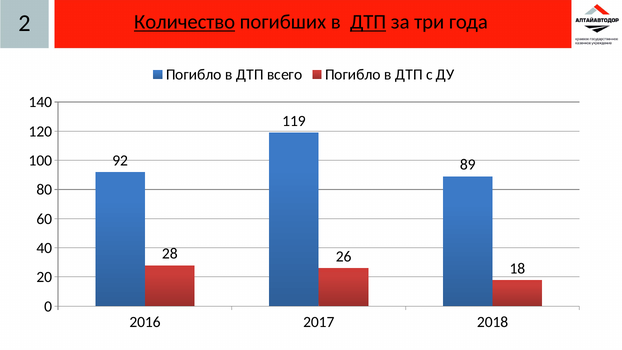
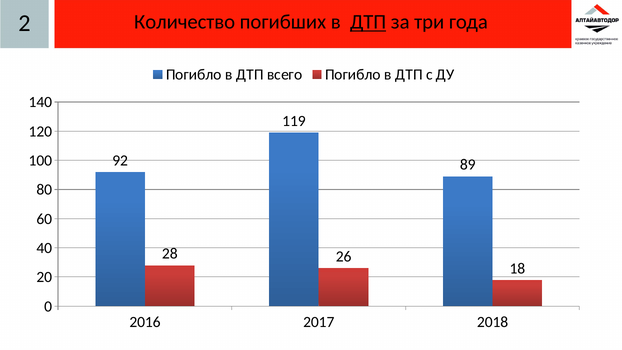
Количество underline: present -> none (185, 22)
